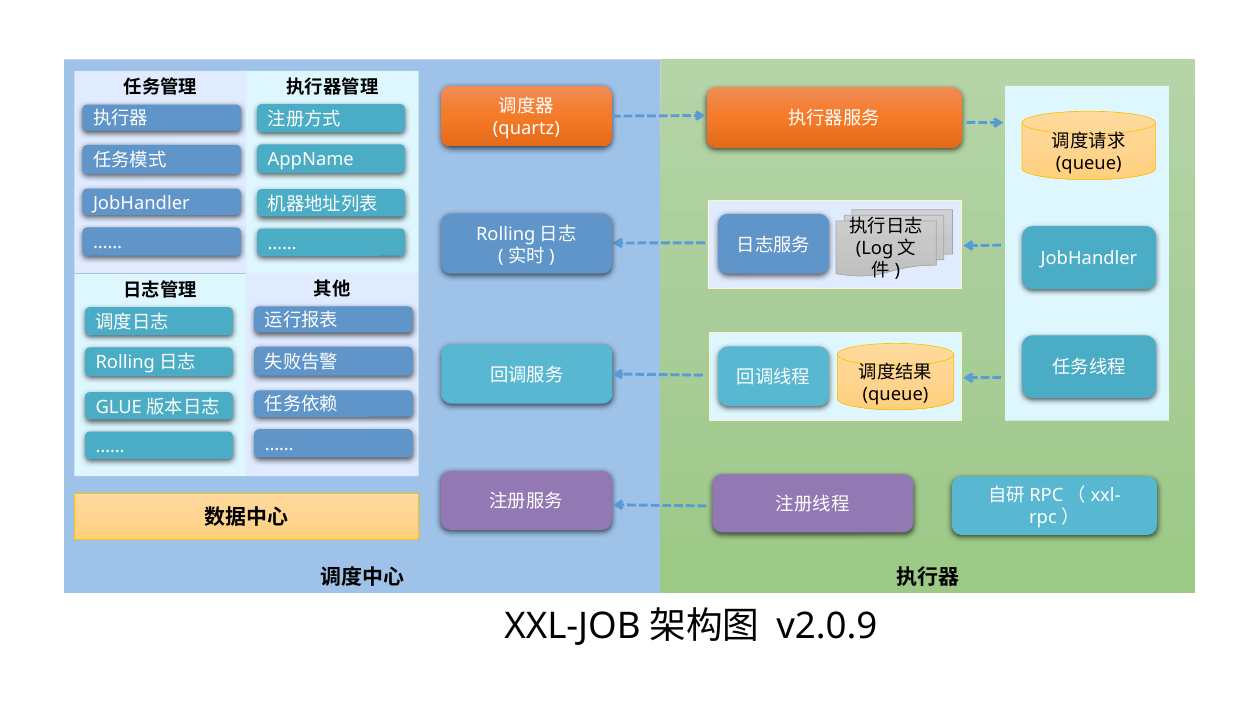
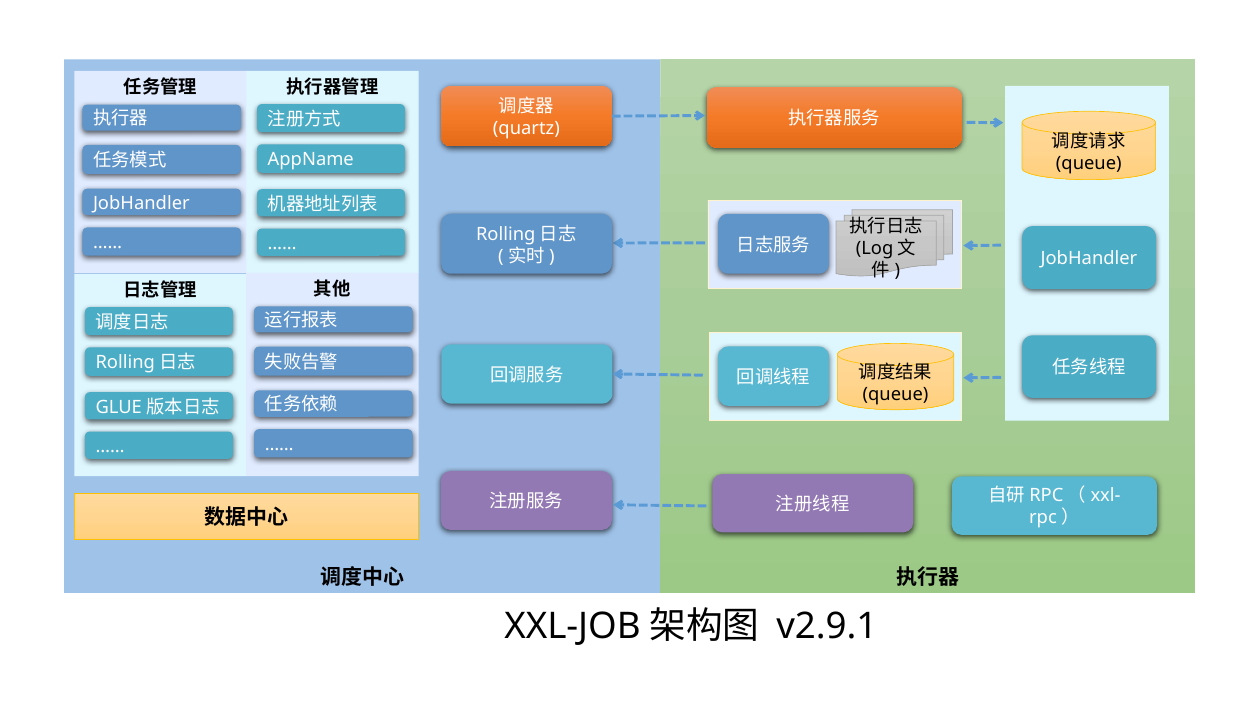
v2.0.9: v2.0.9 -> v2.9.1 (827, 627)
